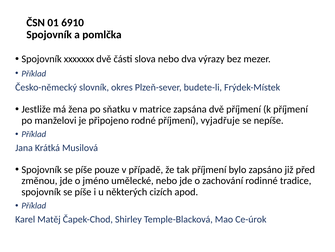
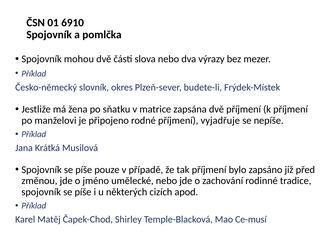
xxxxxxx: xxxxxxx -> mohou (79, 59)
Ce-úrok: Ce-úrok -> Ce-musí (251, 219)
